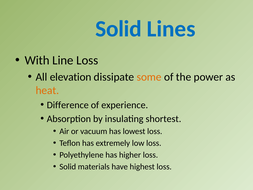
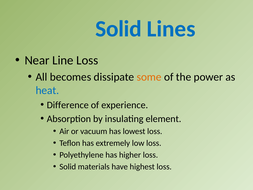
With: With -> Near (37, 60)
elevation: elevation -> becomes (71, 77)
heat colour: orange -> blue (47, 90)
shortest: shortest -> element (163, 119)
